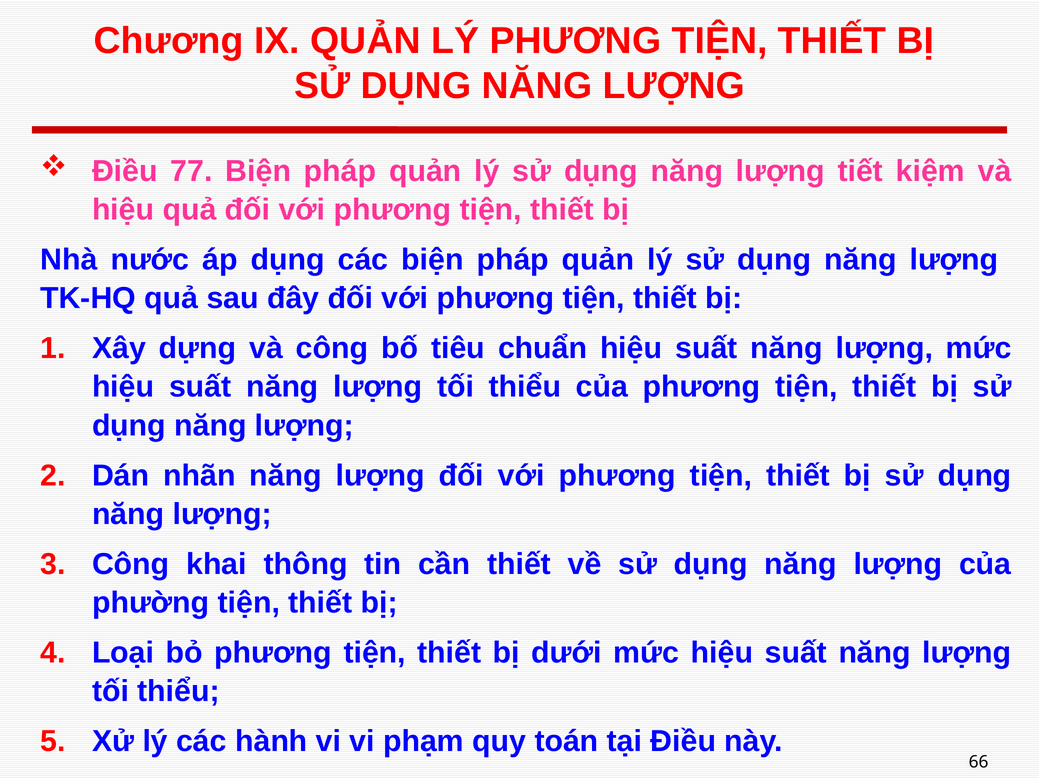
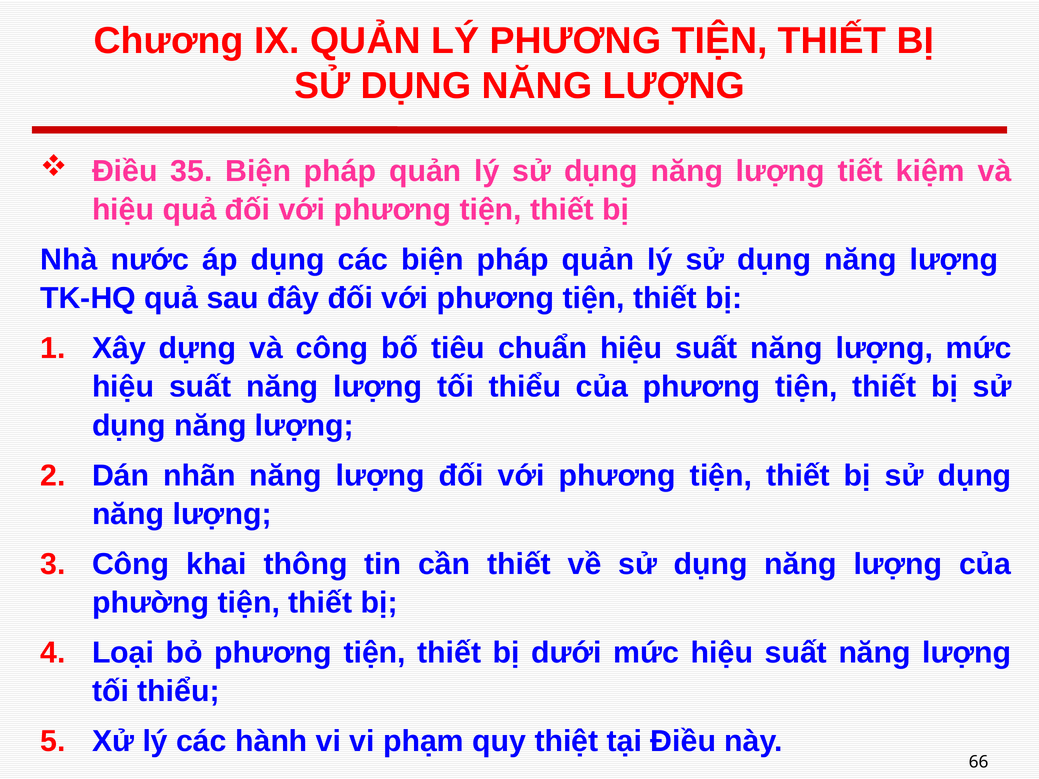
77: 77 -> 35 (192, 171)
toán: toán -> thiệt (566, 742)
